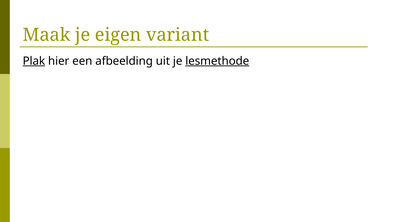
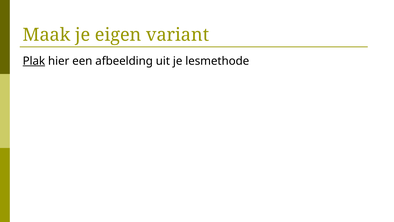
lesmethode underline: present -> none (217, 61)
